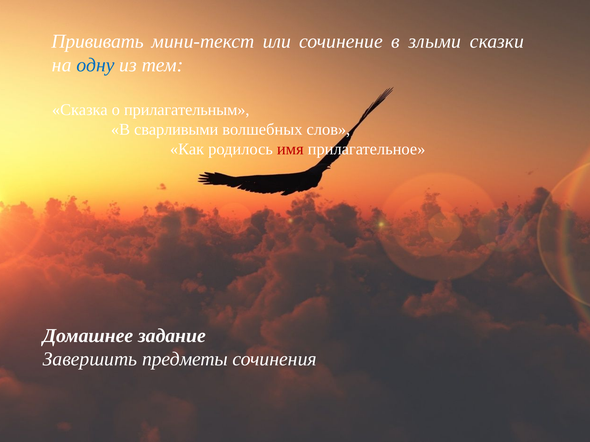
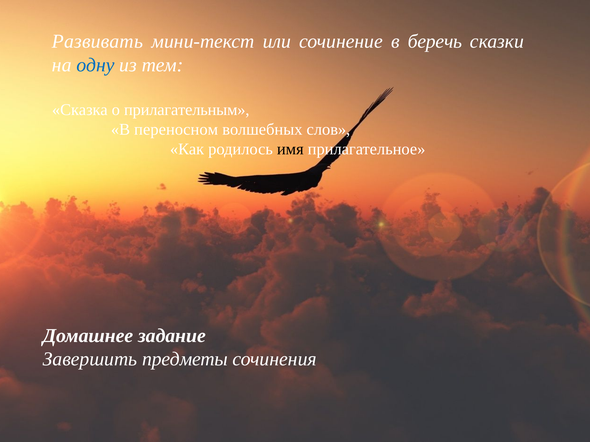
Прививать: Прививать -> Развивать (97, 41)
злыми: злыми -> беречь (435, 41)
сварливыми: сварливыми -> переносном (176, 130)
имя colour: red -> black (290, 149)
